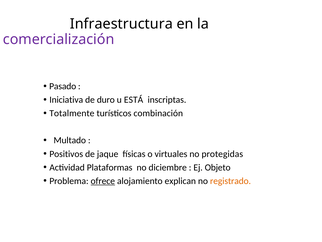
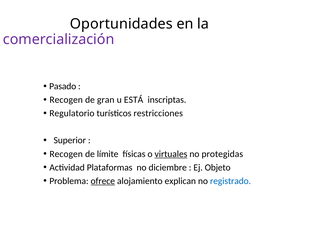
Infraestructura: Infraestructura -> Oportunidades (121, 24)
Iniciativa: Iniciativa -> Recogen (66, 100)
duro: duro -> gran (106, 100)
Totalmente: Totalmente -> Regulatorio (72, 113)
combinación: combinación -> restricciones (158, 113)
Multado: Multado -> Superior (70, 140)
Positivos: Positivos -> Recogen (66, 154)
jaque: jaque -> límite (108, 154)
virtuales underline: none -> present (171, 154)
registrado colour: orange -> blue (230, 181)
